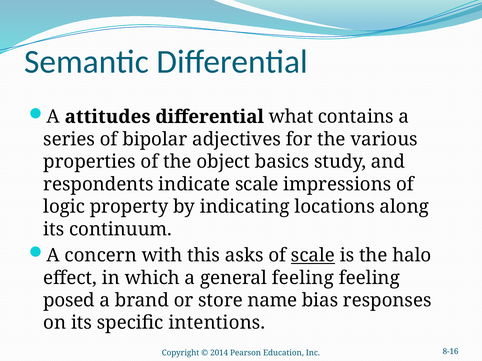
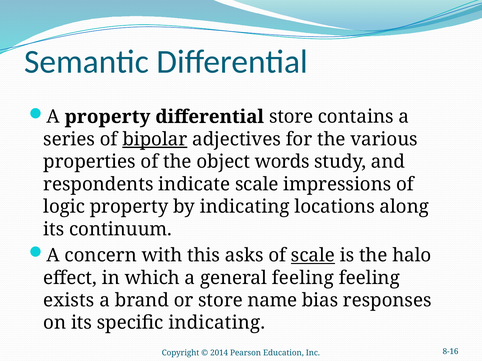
A attitudes: attitudes -> property (108, 117)
differential what: what -> store (291, 117)
bipolar underline: none -> present (155, 139)
basics: basics -> words (282, 162)
posed: posed -> exists (69, 301)
specific intentions: intentions -> indicating (217, 323)
